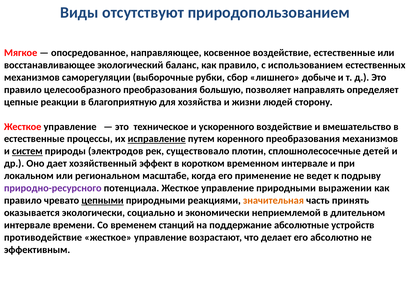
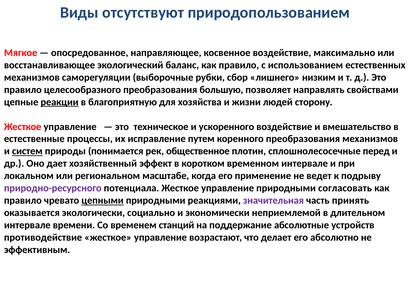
воздействие естественные: естественные -> максимально (344, 53)
добыче: добыче -> низким (319, 77)
определяет: определяет -> свойствами (373, 90)
реакции underline: none -> present (60, 102)
исправление underline: present -> none (157, 139)
электродов: электродов -> понимается (116, 151)
существовало: существовало -> общественное (198, 151)
детей: детей -> перед (376, 151)
выражении: выражении -> согласовать (345, 188)
значительная colour: orange -> purple (273, 200)
